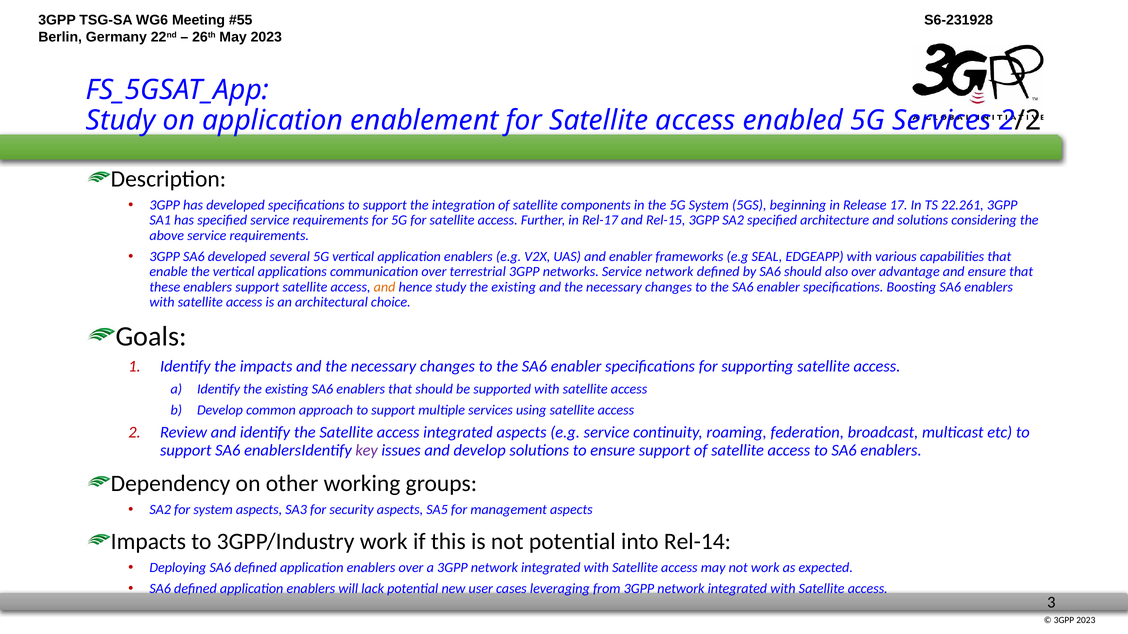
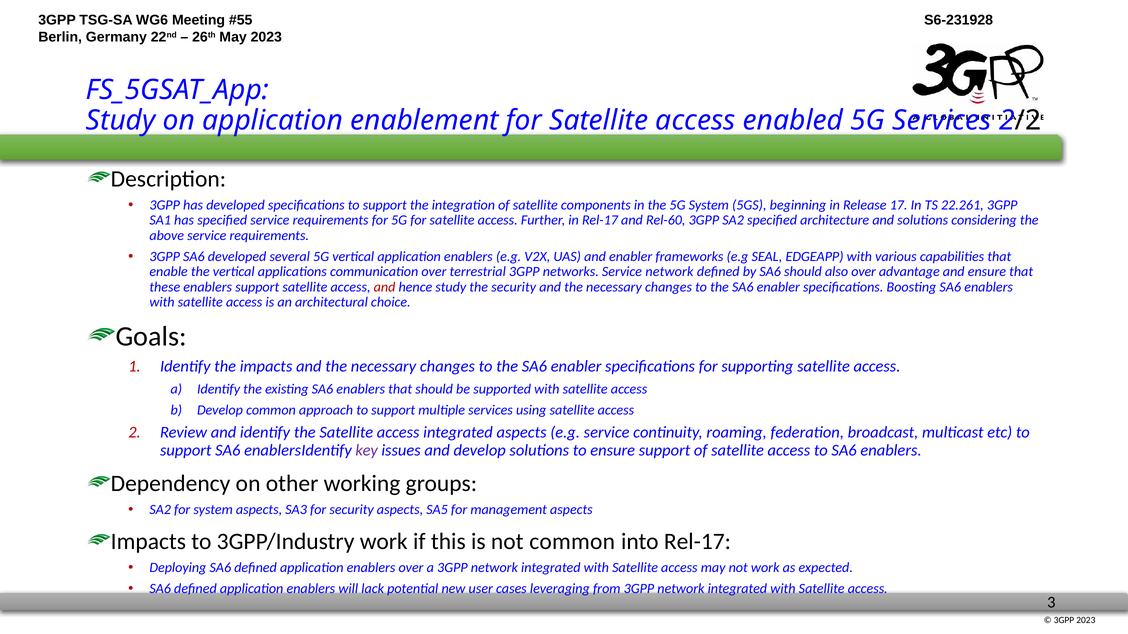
Rel-15: Rel-15 -> Rel-60 (666, 220)
and colour: orange -> red (385, 287)
study the existing: existing -> security (514, 287)
not potential: potential -> common (572, 542)
into Rel-14: Rel-14 -> Rel-17 (697, 542)
